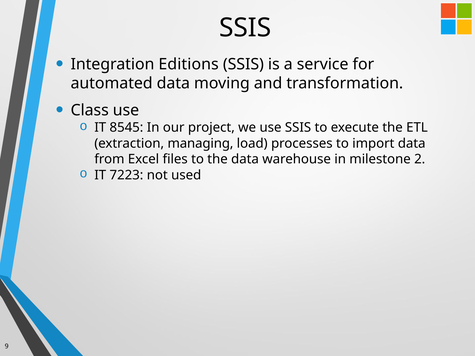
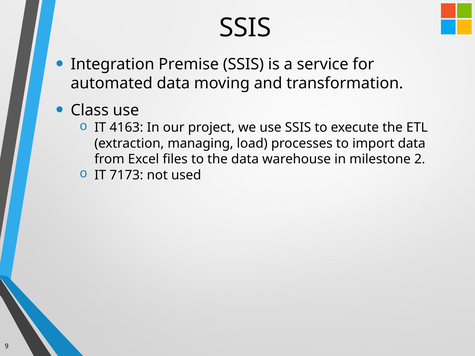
Editions: Editions -> Premise (189, 64)
8545: 8545 -> 4163 (126, 128)
7223: 7223 -> 7173 (126, 175)
